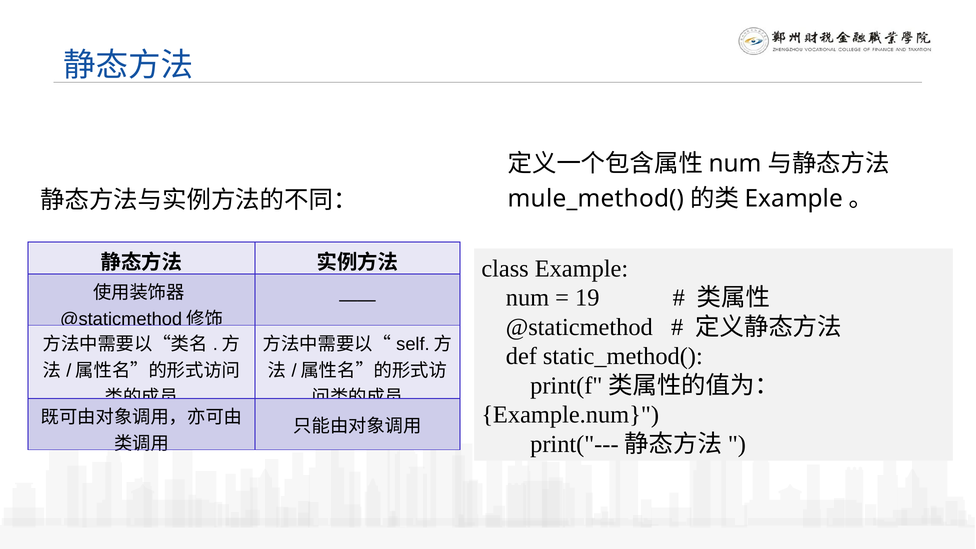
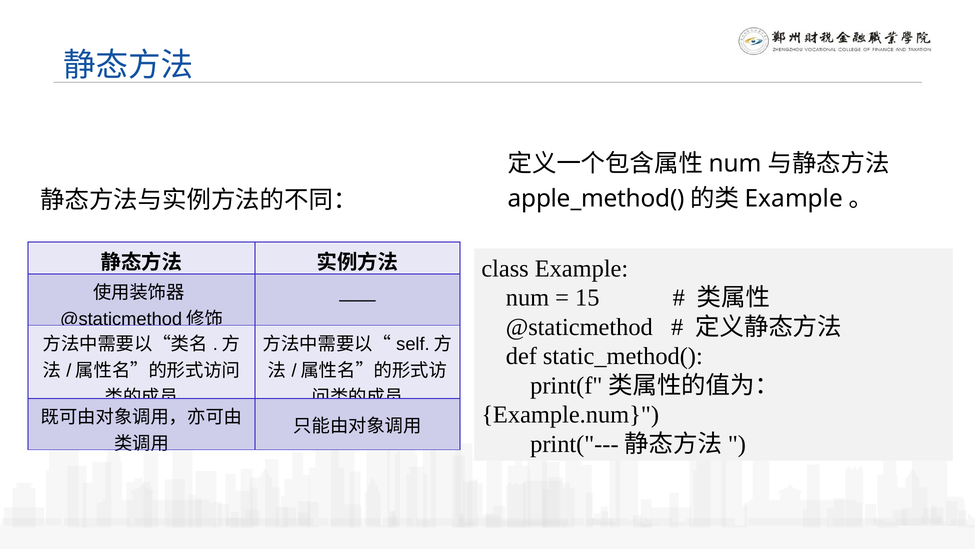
mule_method(: mule_method( -> apple_method( (596, 199)
19: 19 -> 15 (587, 298)
